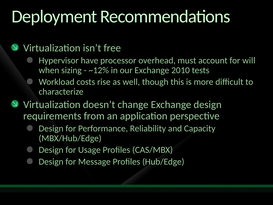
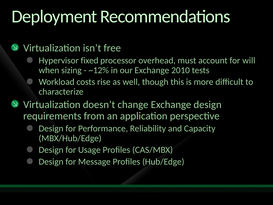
have: have -> fixed (90, 60)
